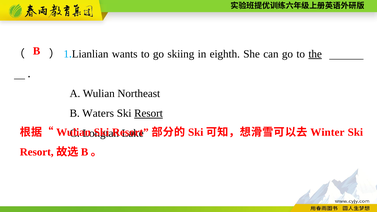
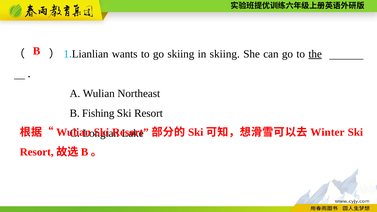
in eighth: eighth -> skiing (225, 54)
Waters: Waters -> Fishing (98, 113)
Resort underline: present -> none (149, 113)
